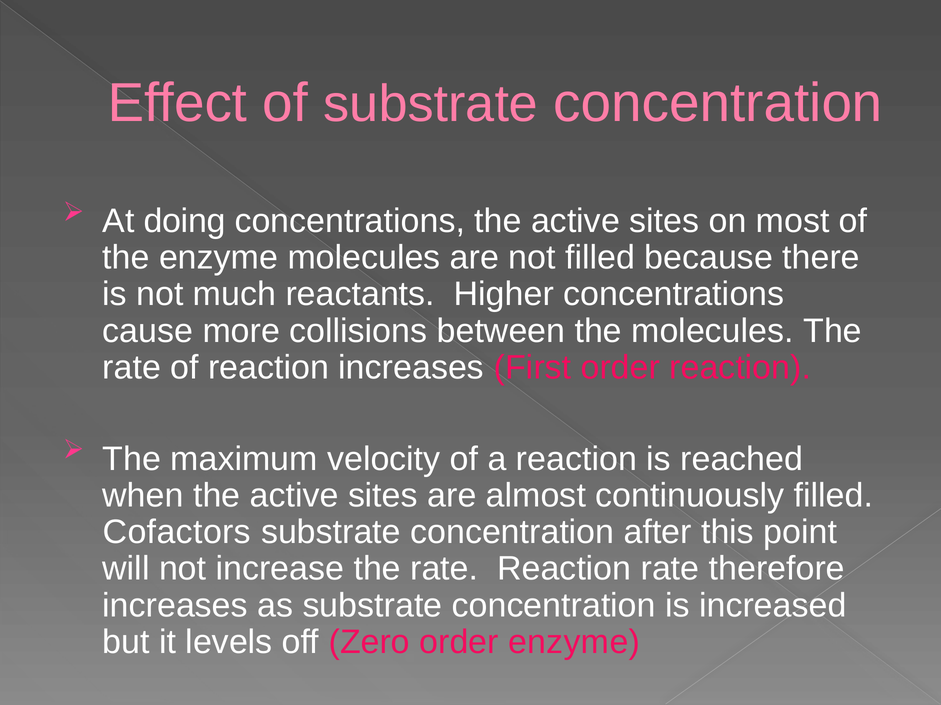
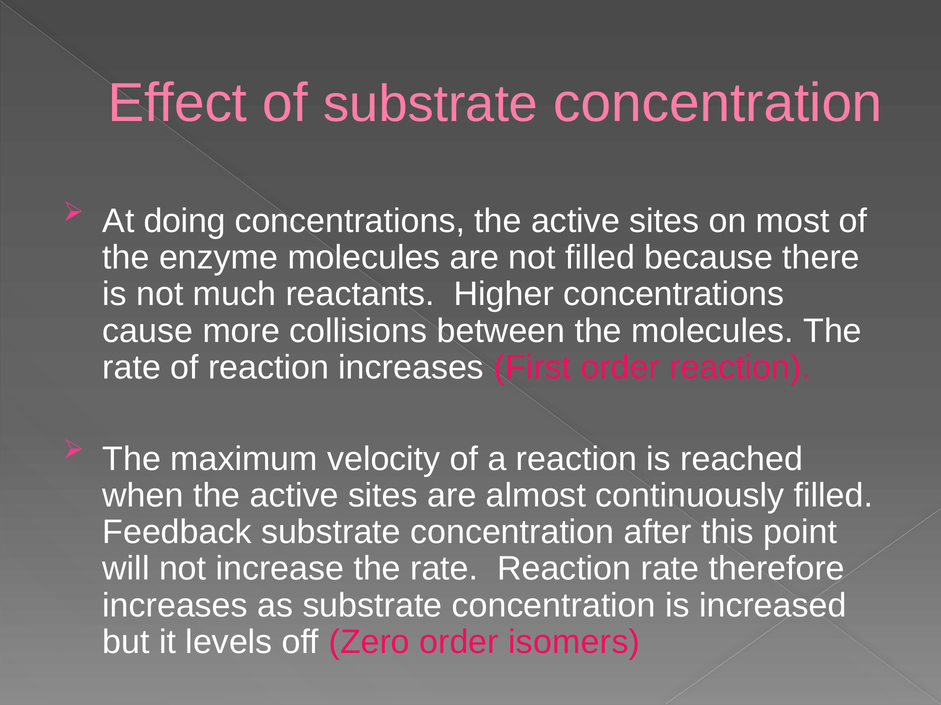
Cofactors: Cofactors -> Feedback (177, 533)
order enzyme: enzyme -> isomers (574, 643)
